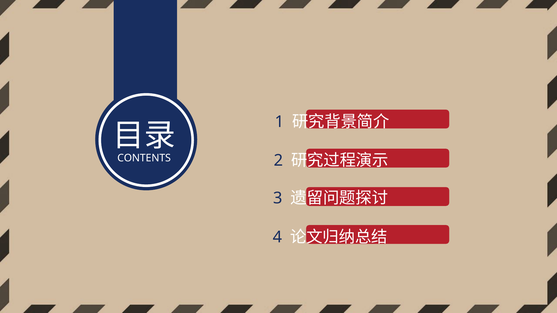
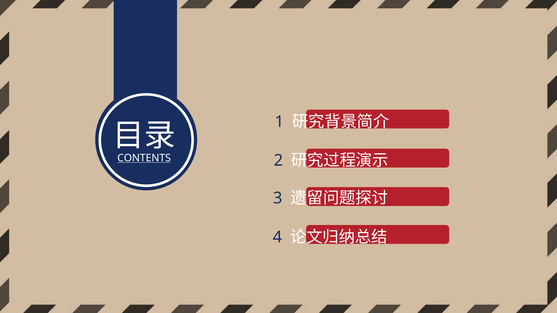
CONTENTS underline: none -> present (144, 158)
